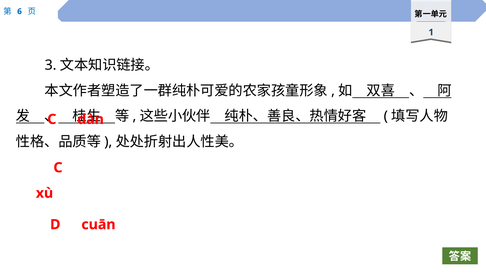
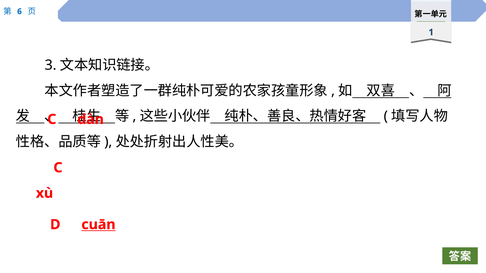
cuān underline: none -> present (98, 225)
